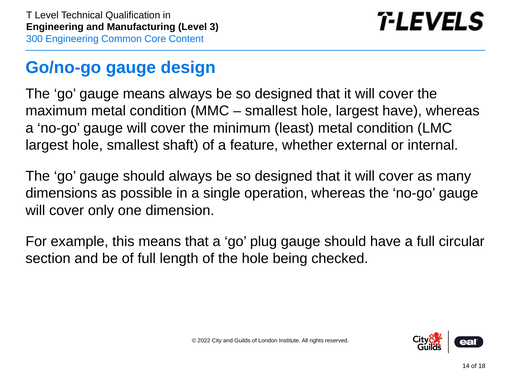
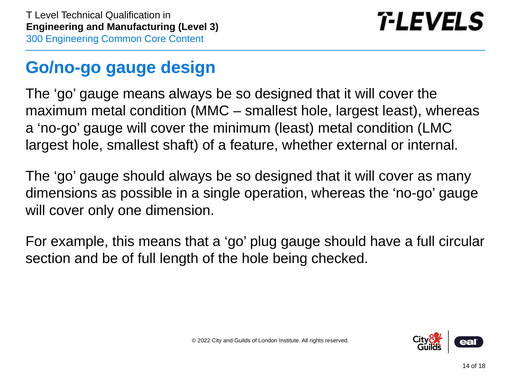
largest have: have -> least (402, 111)
